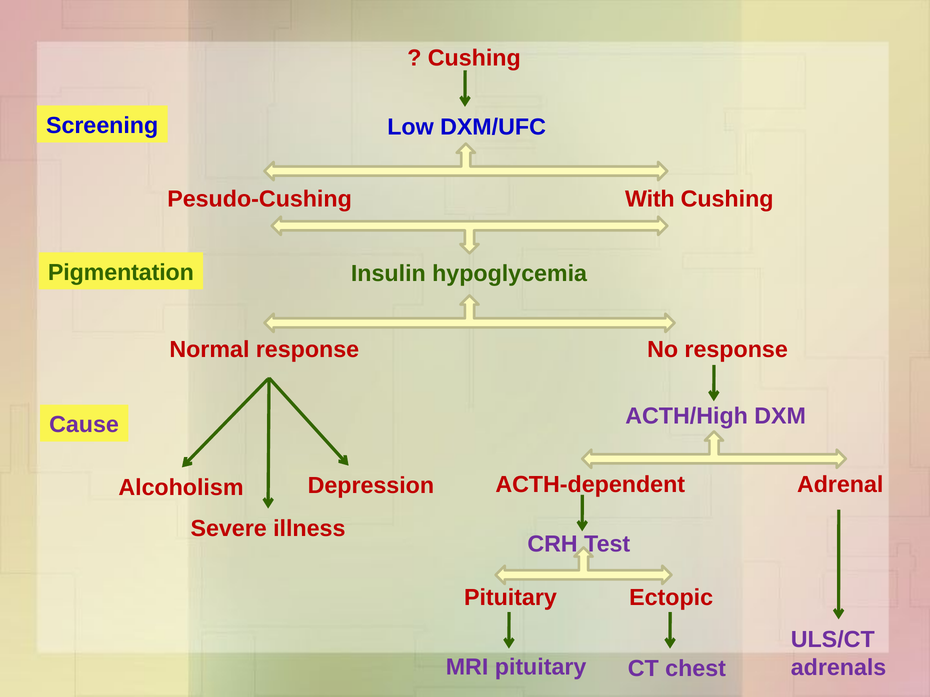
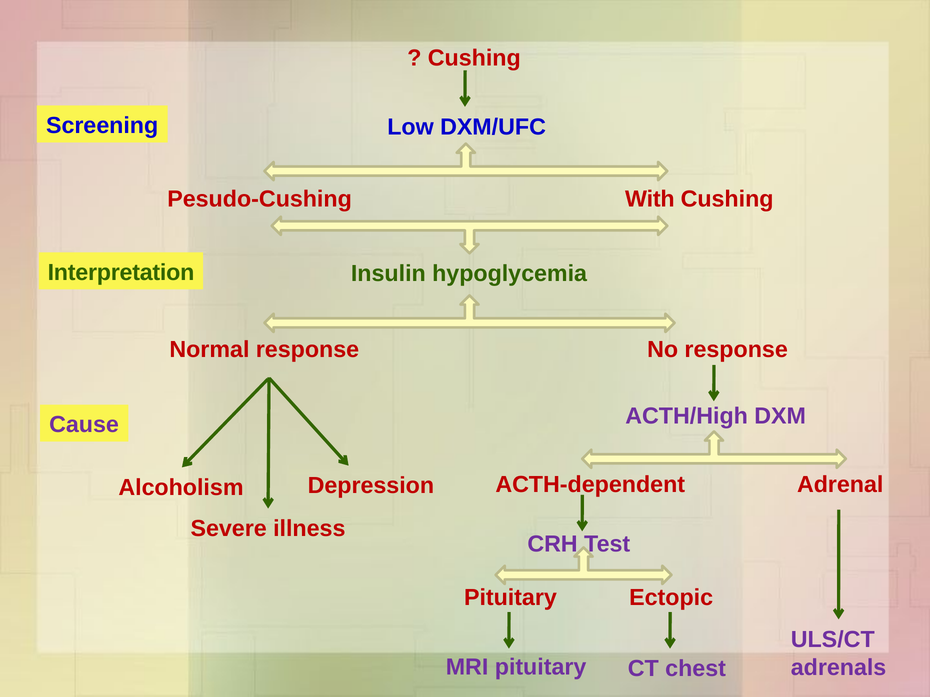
Pigmentation: Pigmentation -> Interpretation (121, 273)
